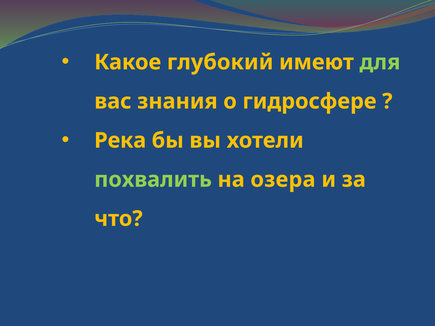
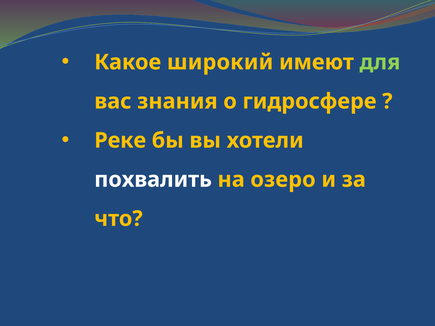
глубокий: глубокий -> широкий (220, 62)
Река: Река -> Реке (120, 141)
похвалить colour: light green -> white (153, 180)
озера: озера -> озеро (283, 180)
